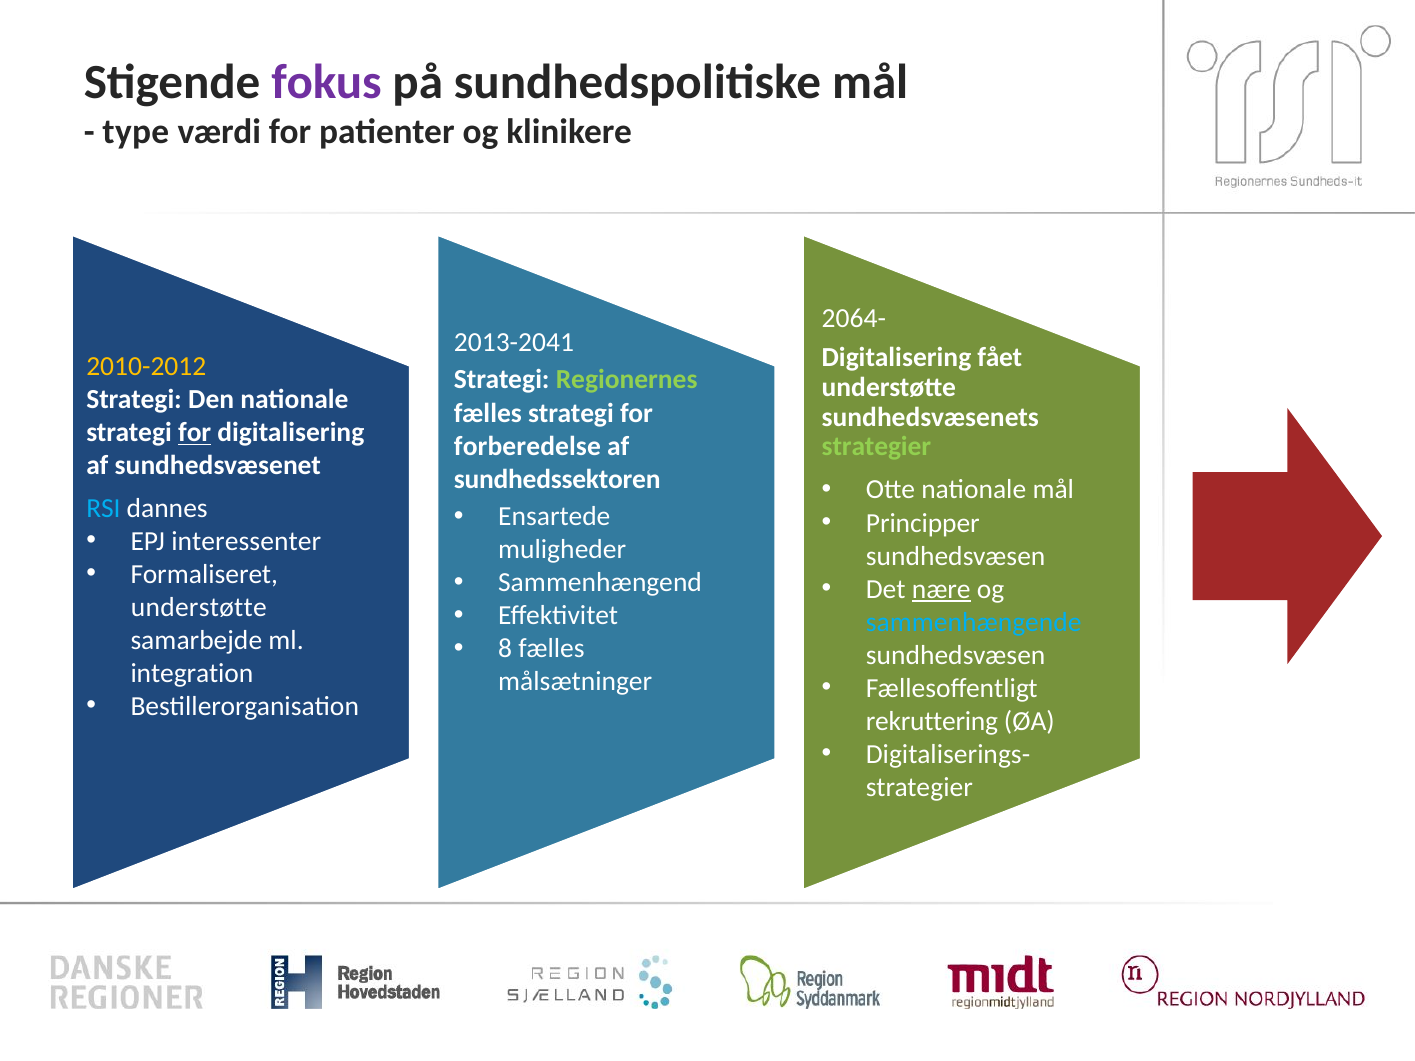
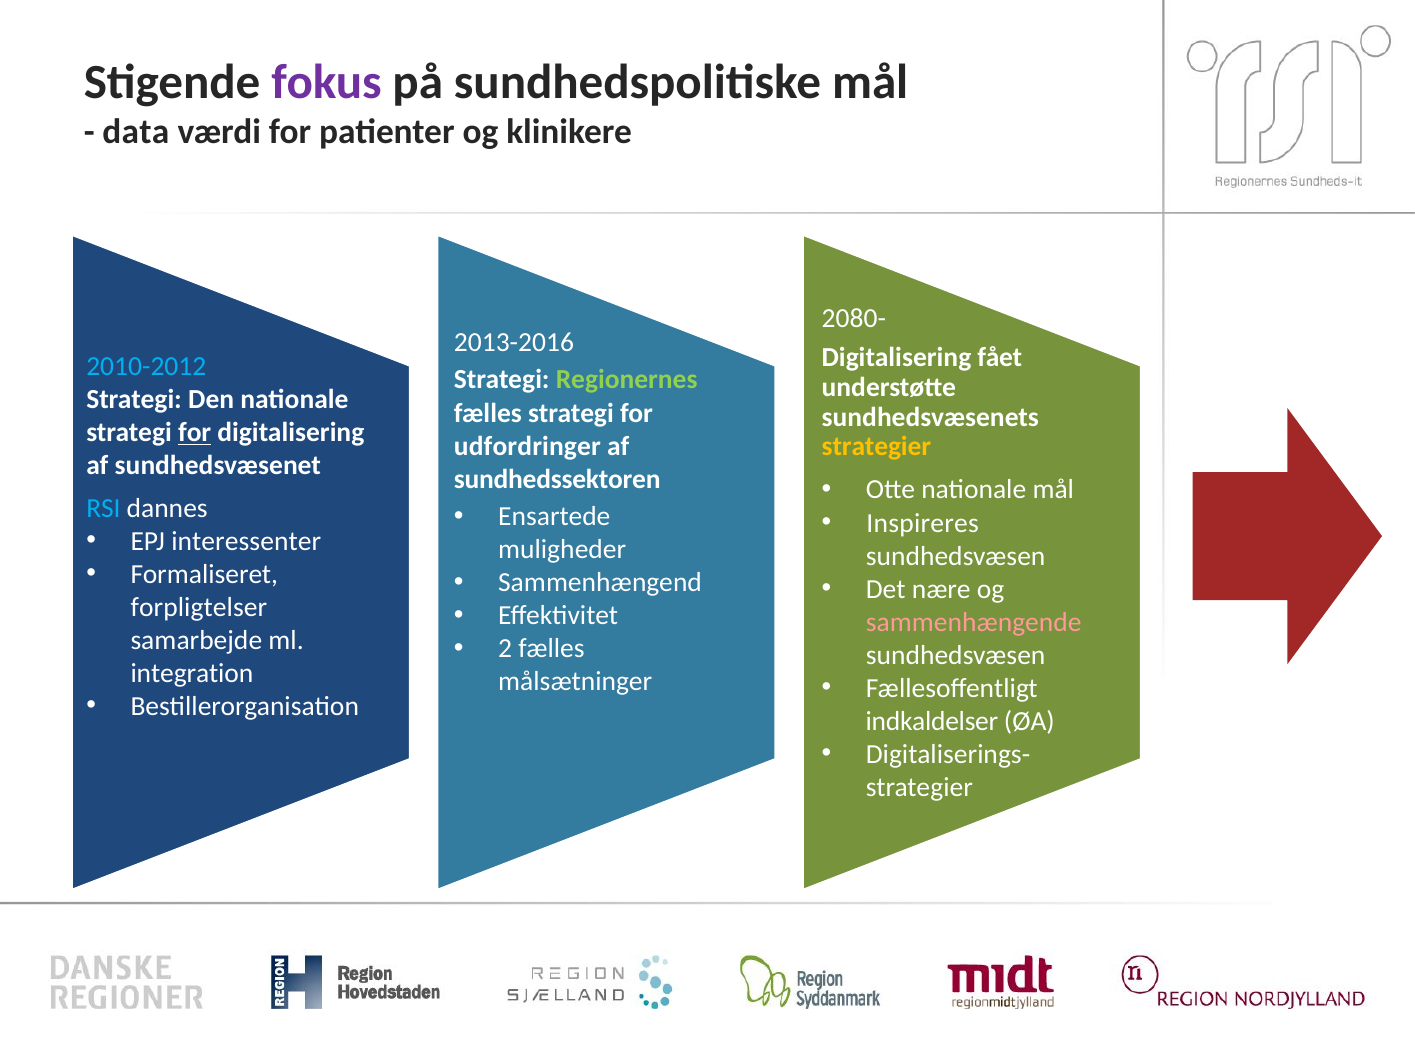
type: type -> data (136, 132)
2064-: 2064- -> 2080- (854, 318)
2013-2041: 2013-2041 -> 2013-2016 (514, 342)
2010-2012 colour: yellow -> light blue (146, 367)
forberedelse: forberedelse -> udfordringer (527, 446)
strategier colour: light green -> yellow (876, 447)
Principper: Principper -> Inspireres (923, 523)
nære underline: present -> none (941, 589)
understøtte: understøtte -> forpligtelser (199, 607)
sammenhængende colour: light blue -> pink (974, 622)
8: 8 -> 2 (505, 649)
rekruttering: rekruttering -> indkaldelser (932, 721)
